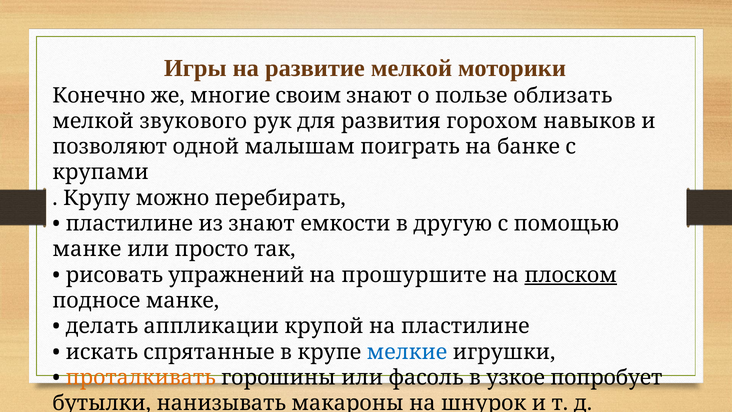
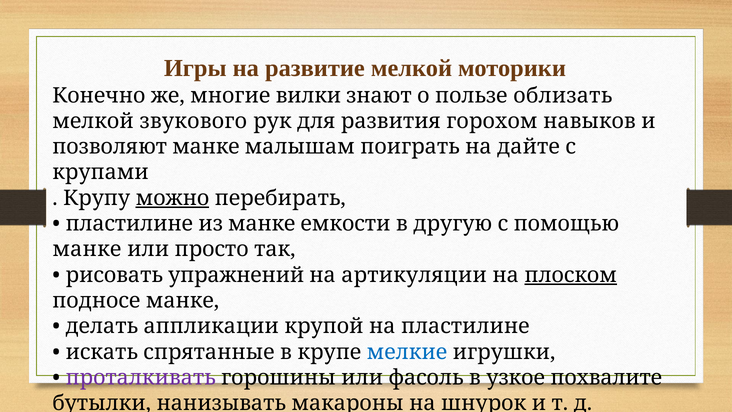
своим: своим -> вилки (308, 95)
позволяют одной: одной -> манке (206, 147)
банке: банке -> дайте (528, 147)
можно underline: none -> present (172, 198)
из знают: знают -> манке (262, 224)
прошуршите: прошуршите -> артикуляции (414, 275)
проталкивать colour: orange -> purple (141, 377)
попробует: попробует -> похвалите (606, 377)
